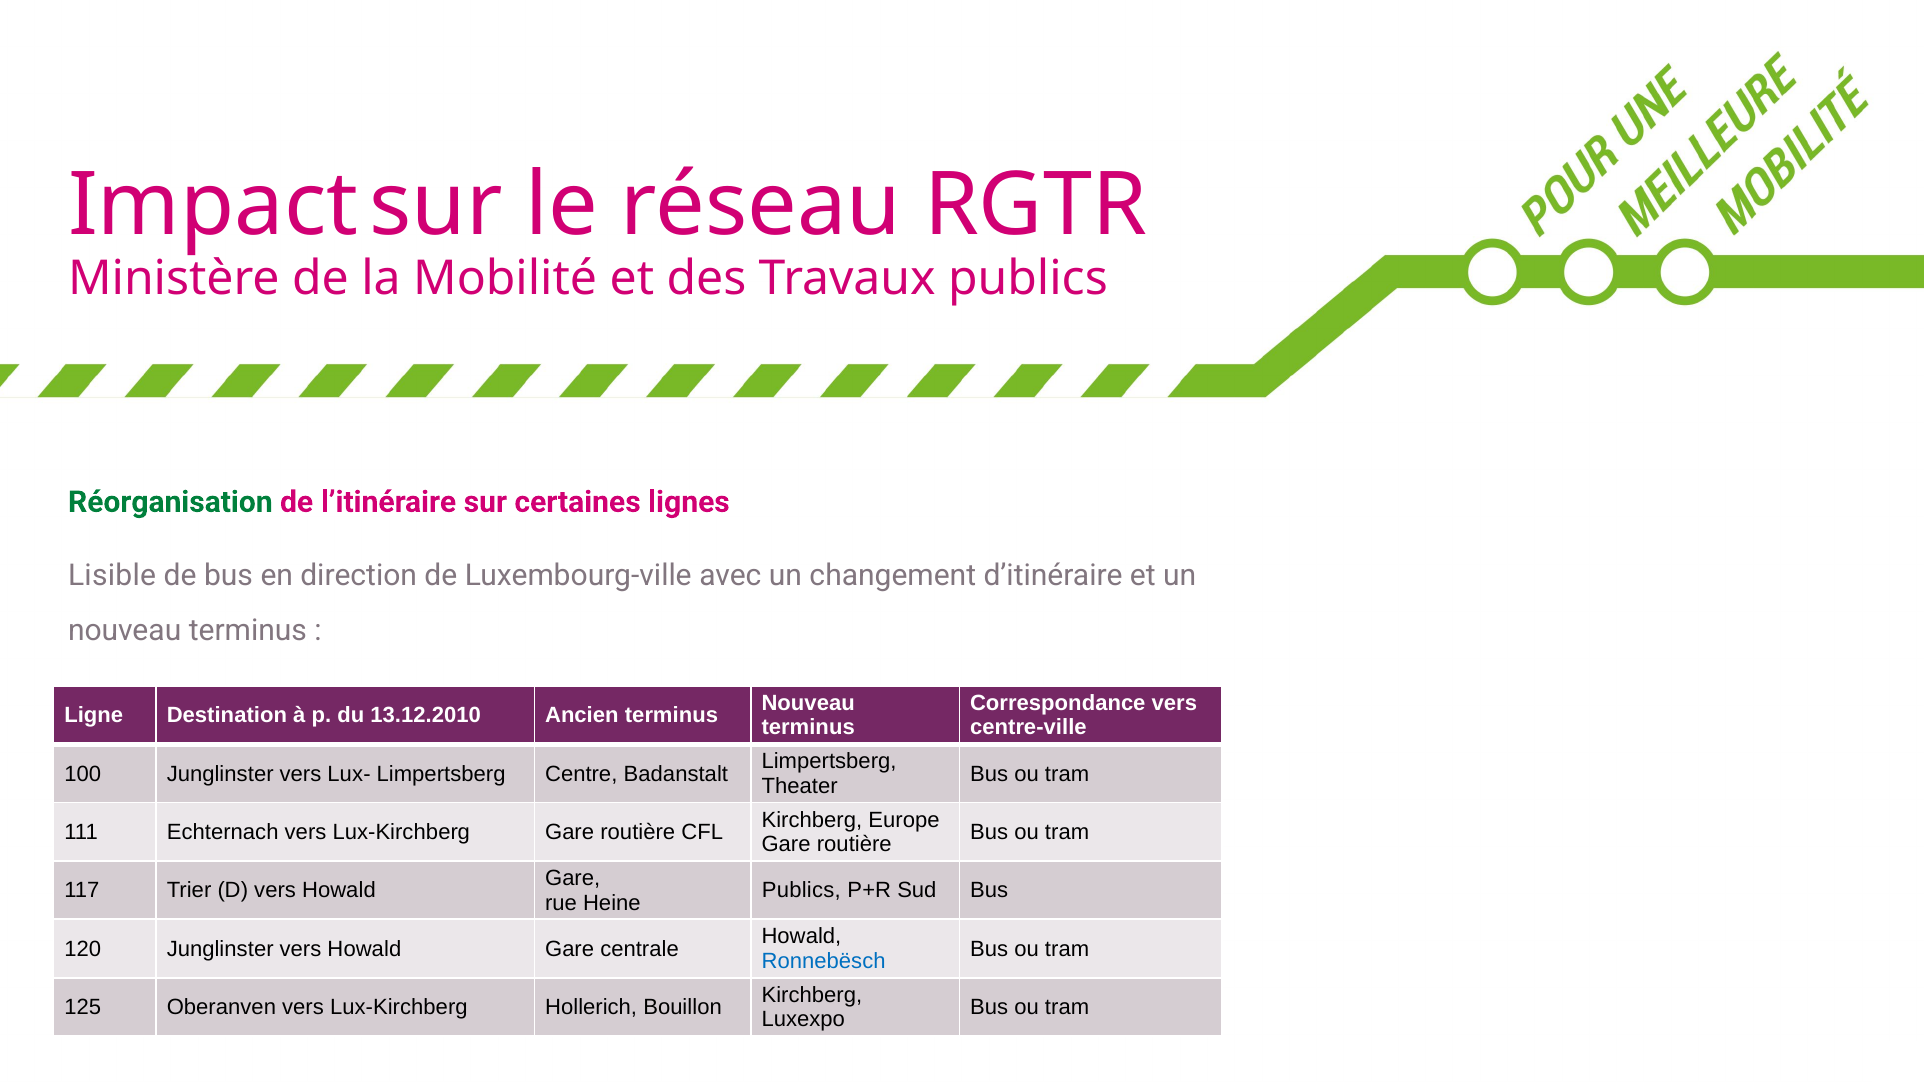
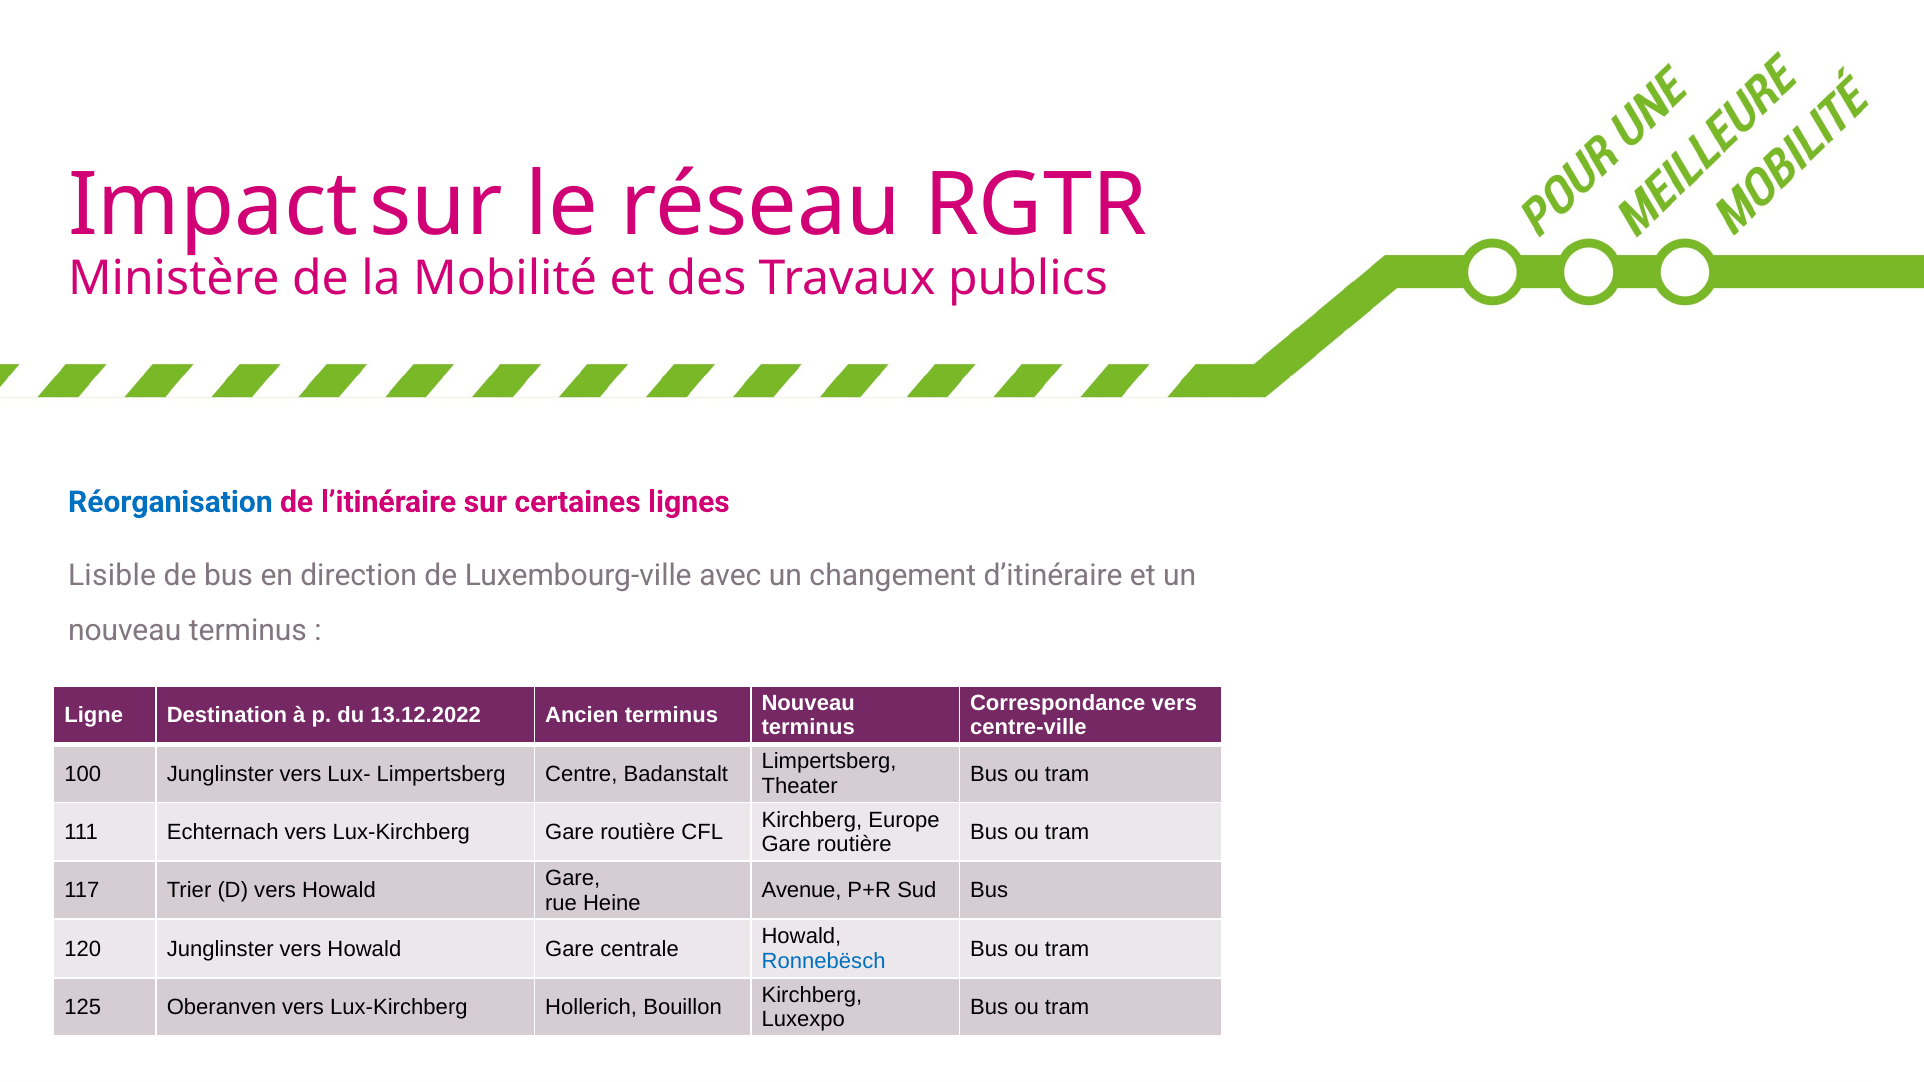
Réorganisation colour: green -> blue (170, 502)
13.12.2010: 13.12.2010 -> 13.12.2022 (426, 716)
Publics: Publics -> Avenue (801, 891)
